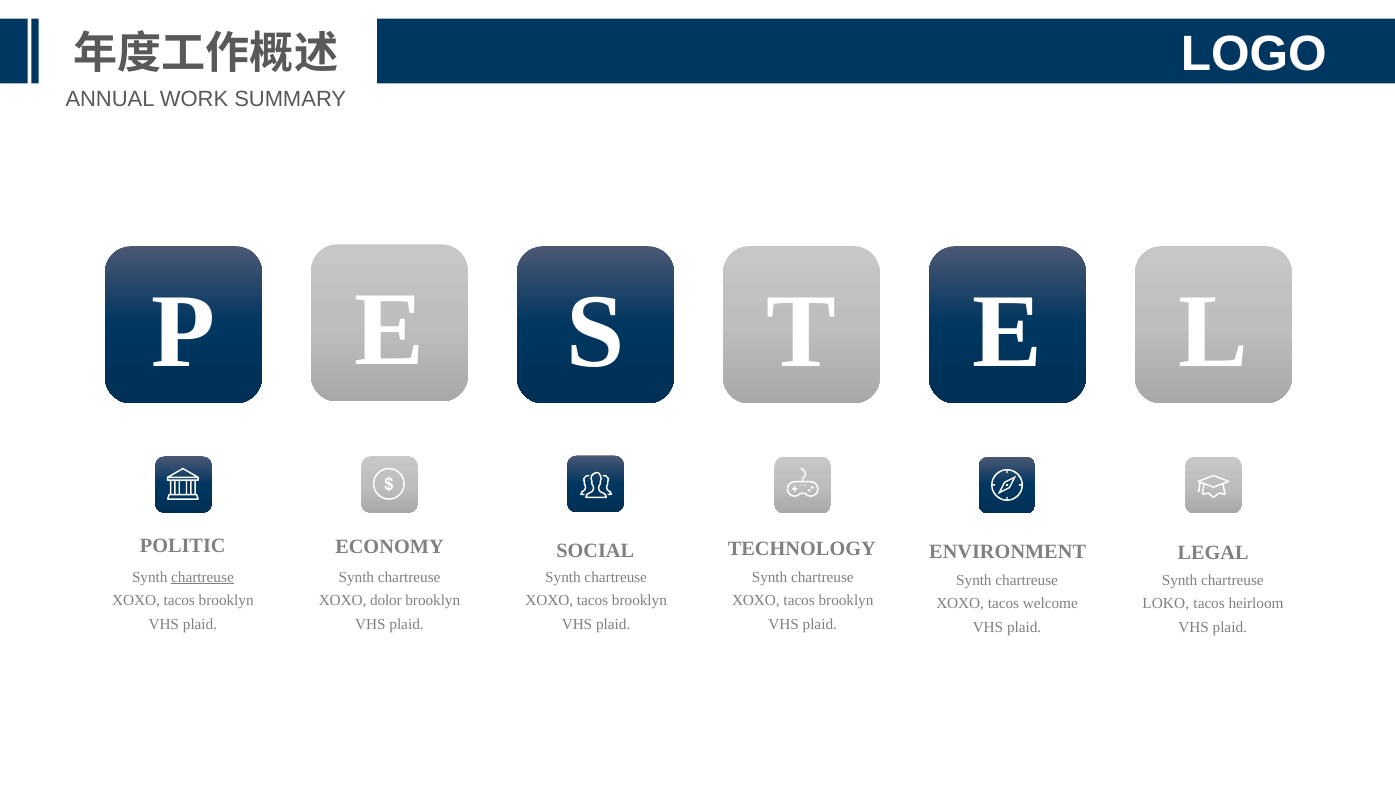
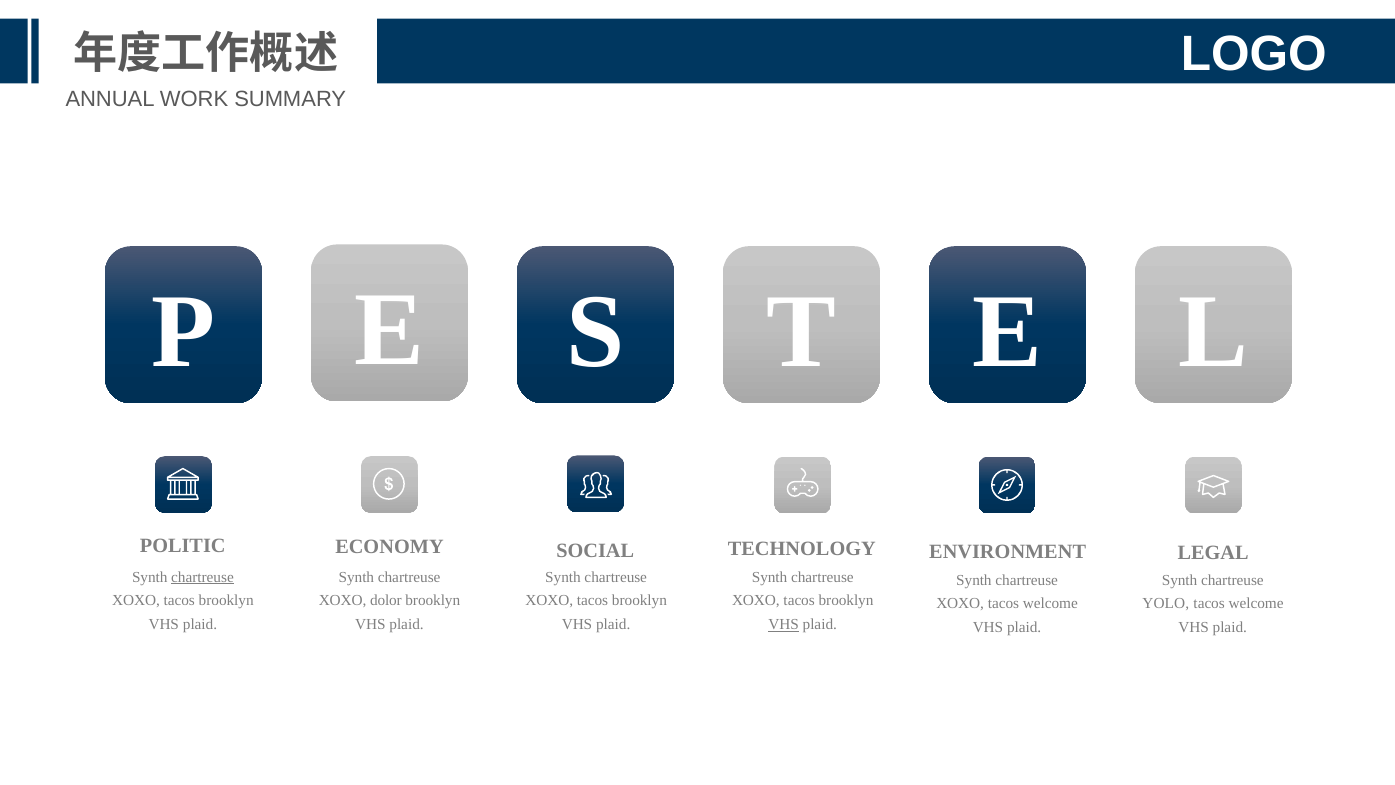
LOKO: LOKO -> YOLO (1166, 604)
heirloom: heirloom -> welcome (1256, 604)
VHS underline: none -> present (784, 624)
